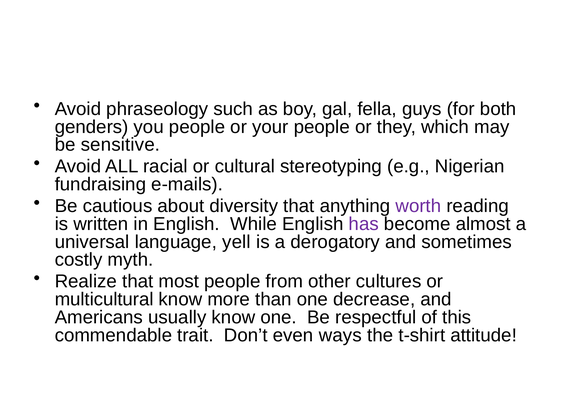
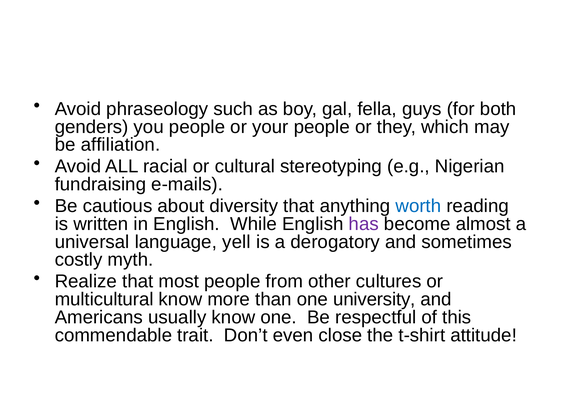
sensitive: sensitive -> affiliation (120, 145)
worth colour: purple -> blue (418, 206)
decrease: decrease -> university (374, 300)
ways: ways -> close (340, 336)
